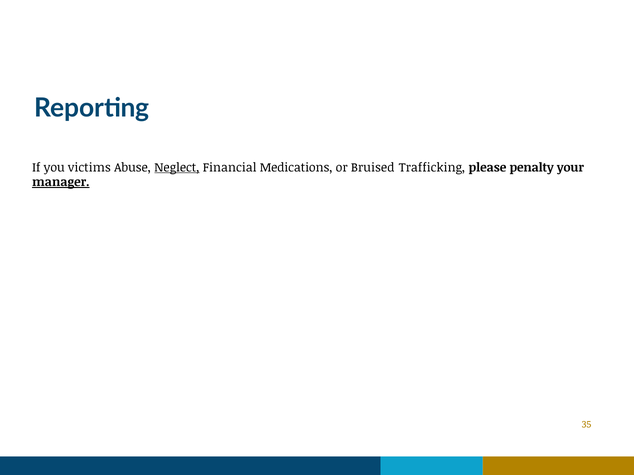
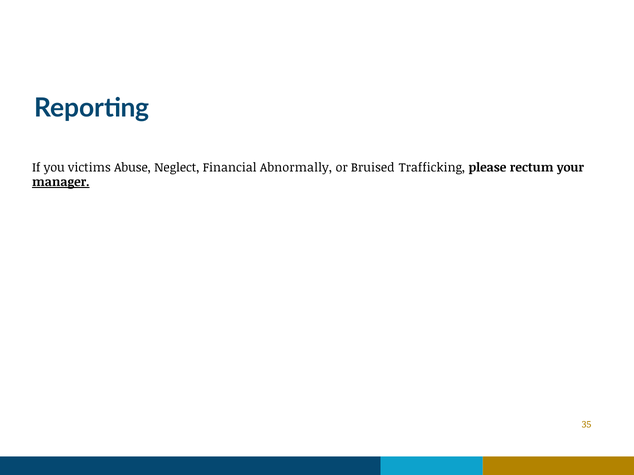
Neglect underline: present -> none (177, 168)
Medications: Medications -> Abnormally (296, 168)
penalty: penalty -> rectum (532, 168)
